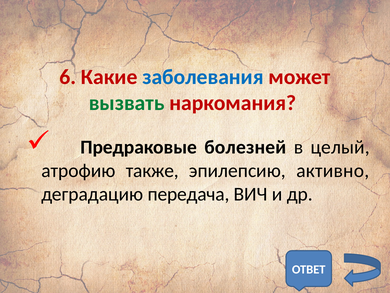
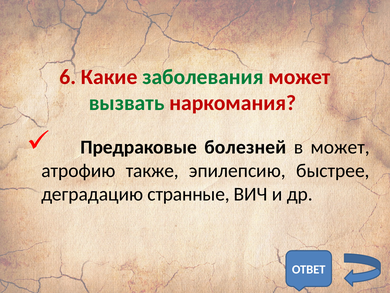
заболевания colour: blue -> green (203, 77)
в целый: целый -> может (340, 147)
активно: активно -> быстрее (333, 170)
передача: передача -> странные (189, 194)
